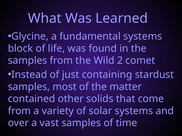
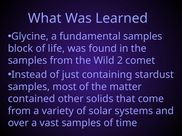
fundamental systems: systems -> samples (143, 36)
